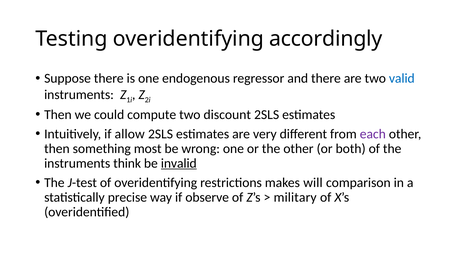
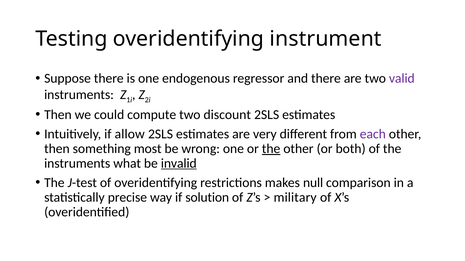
accordingly: accordingly -> instrument (326, 39)
valid colour: blue -> purple (402, 79)
the underline: none -> present (271, 149)
think: think -> what (127, 164)
will: will -> null (313, 183)
observe: observe -> solution (207, 198)
